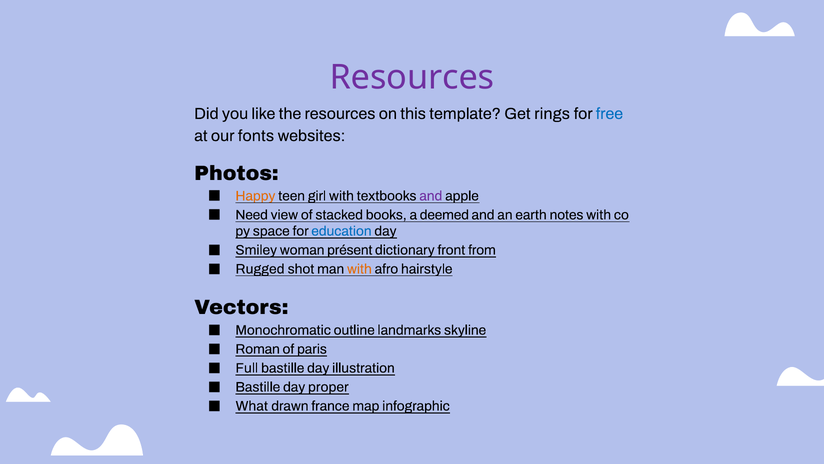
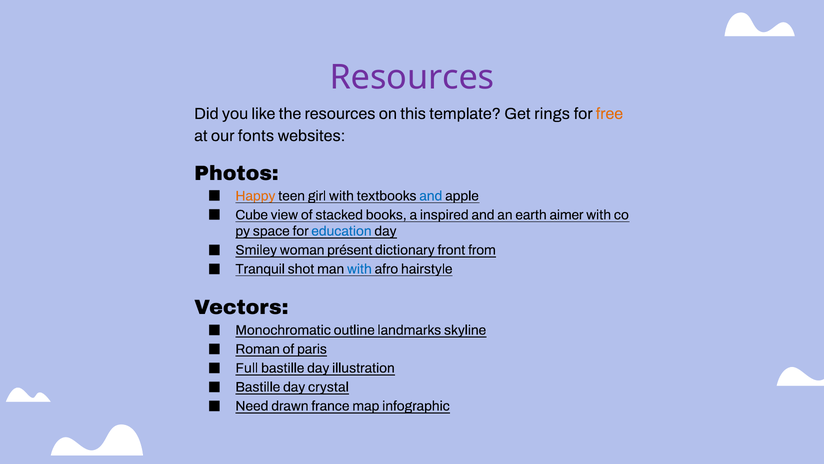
free colour: blue -> orange (609, 114)
and colour: purple -> blue (431, 196)
Need: Need -> Cube (252, 215)
deemed: deemed -> inspired (444, 215)
notes: notes -> aimer (567, 215)
Rugged: Rugged -> Tranquil (260, 269)
with colour: orange -> blue (359, 269)
proper: proper -> crystal (328, 387)
What: What -> Need (252, 406)
